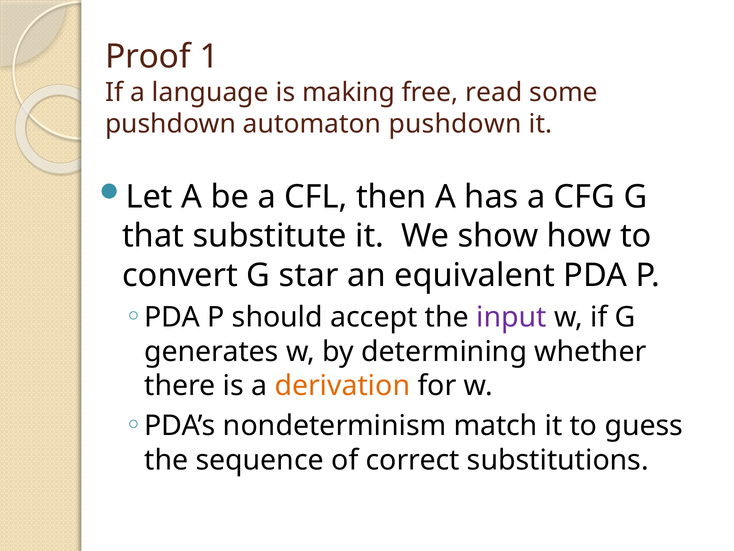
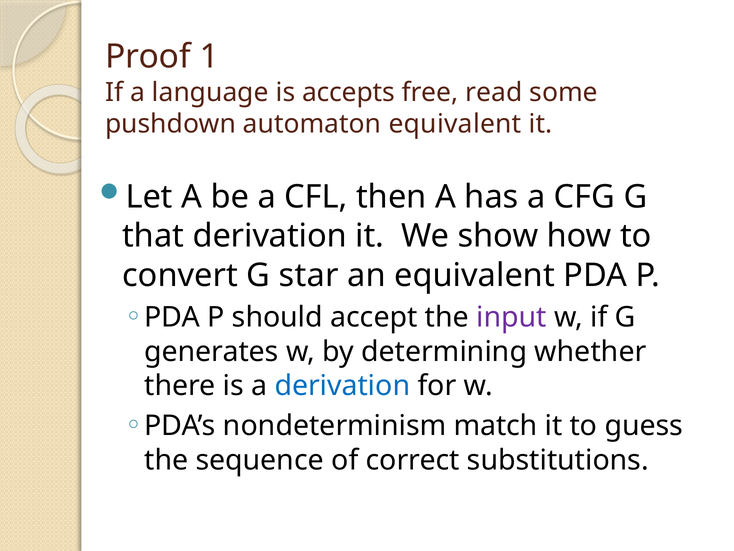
making: making -> accepts (349, 92)
automaton pushdown: pushdown -> equivalent (455, 124)
that substitute: substitute -> derivation (270, 236)
derivation colour: orange -> blue (342, 386)
